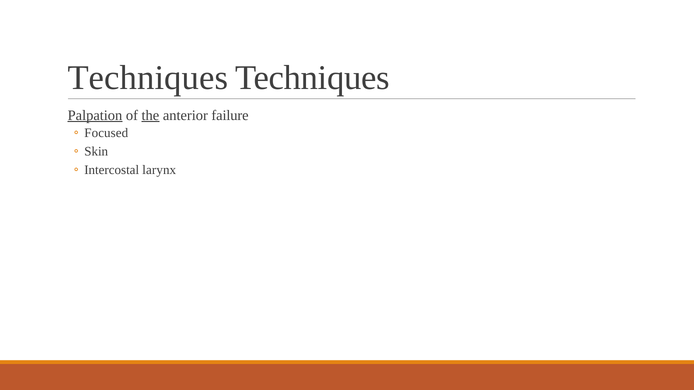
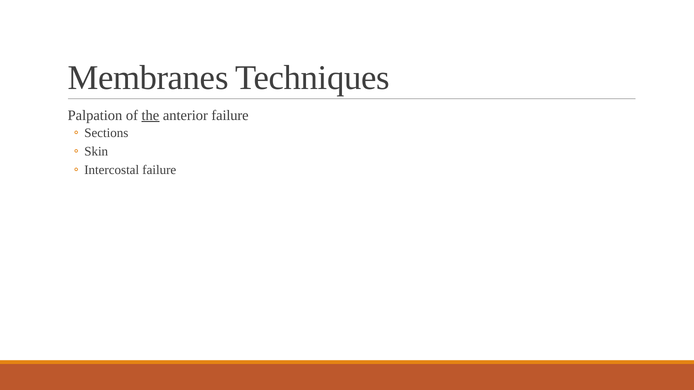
Techniques: Techniques -> Membranes (148, 78)
Palpation underline: present -> none (95, 115)
Focused: Focused -> Sections (106, 133)
Intercostal larynx: larynx -> failure (159, 170)
